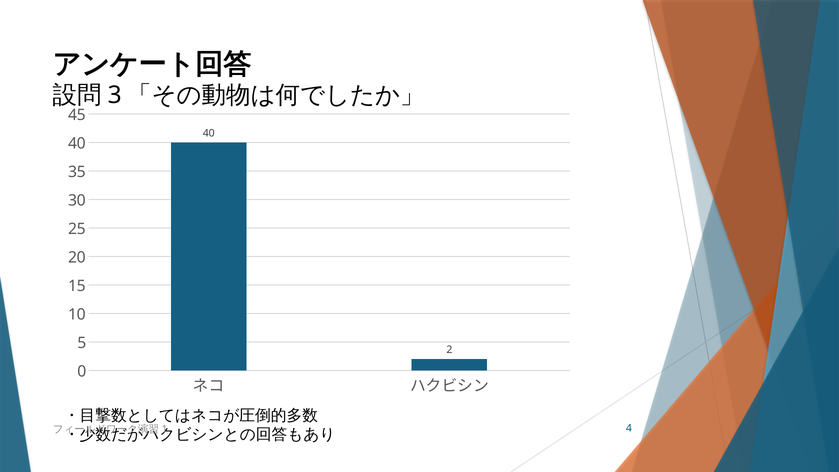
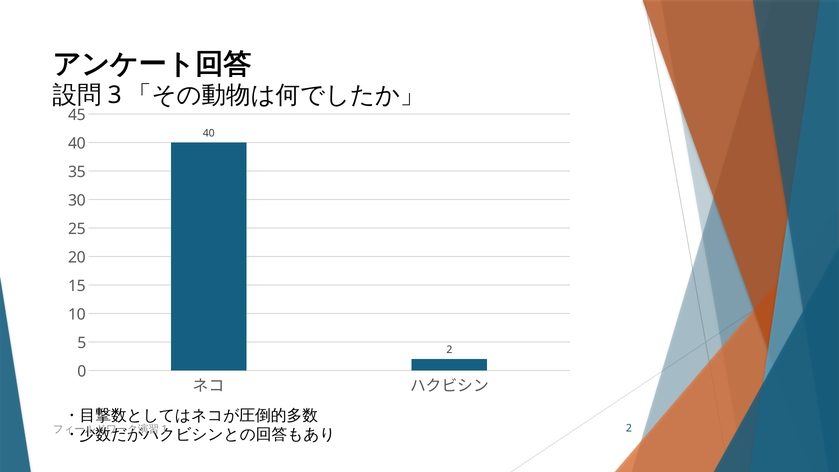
4: 4 -> 2 (629, 428)
